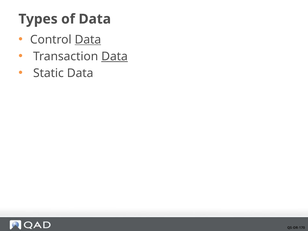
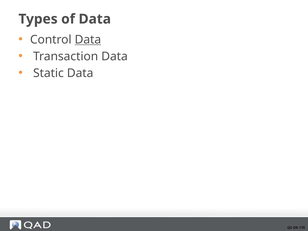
Data underline: present -> none (115, 56)
